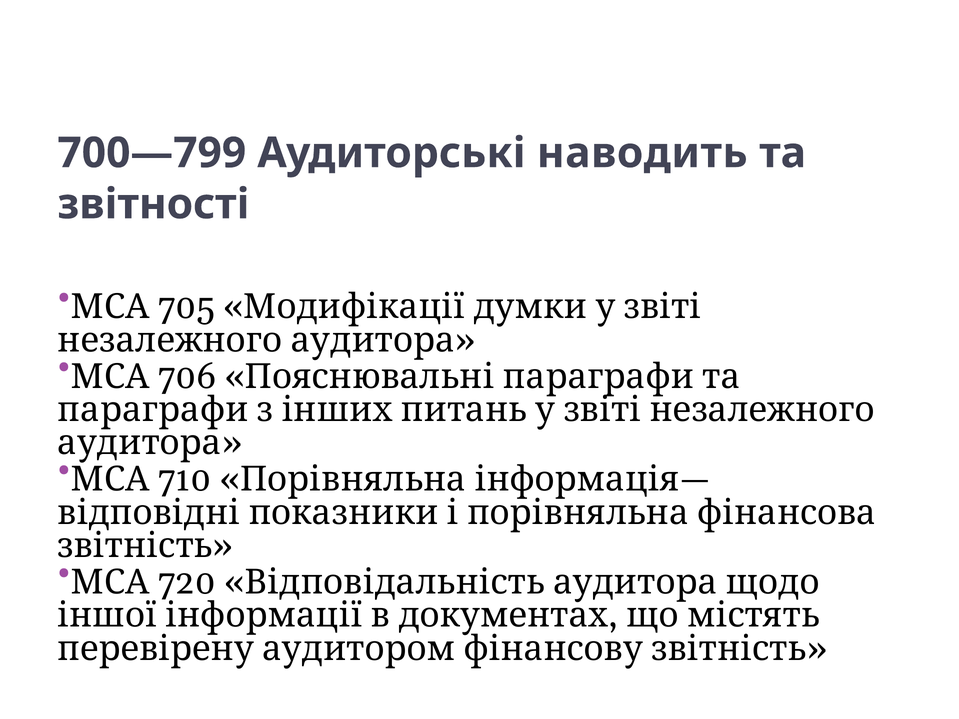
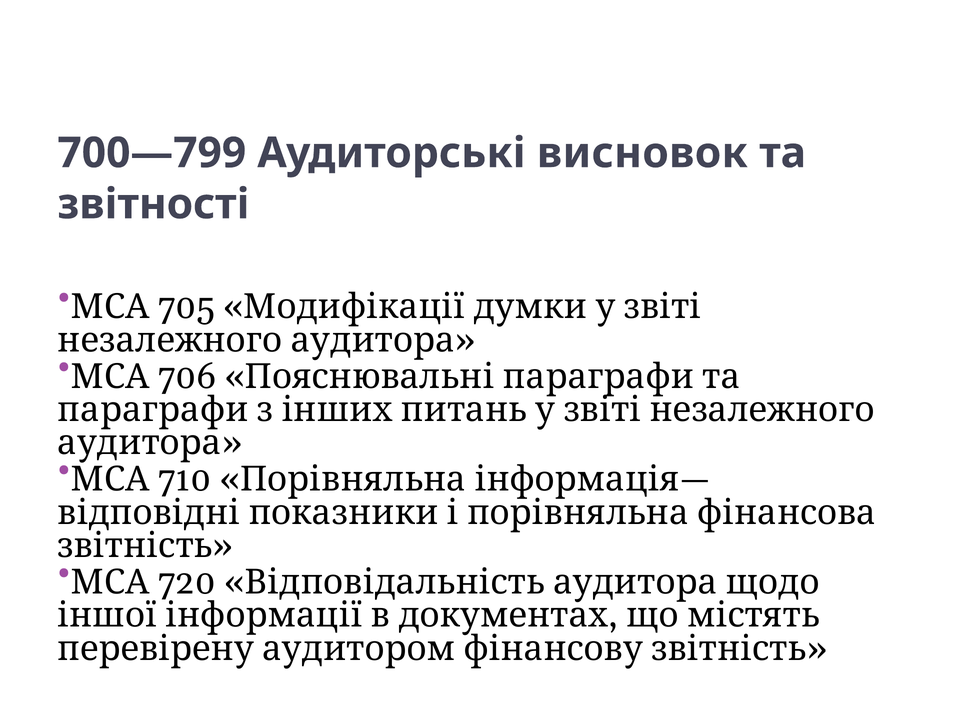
наводить: наводить -> висновок (642, 153)
